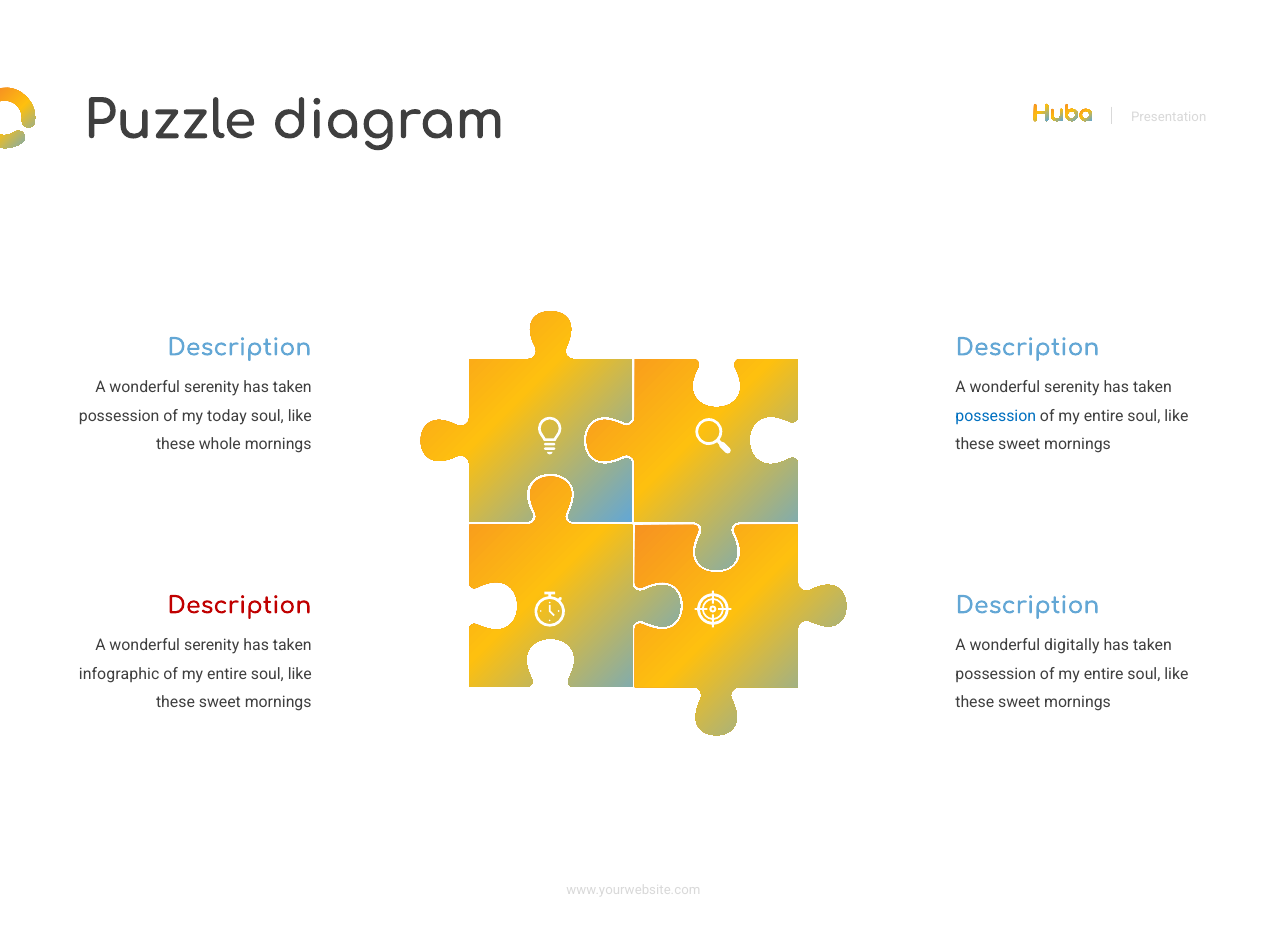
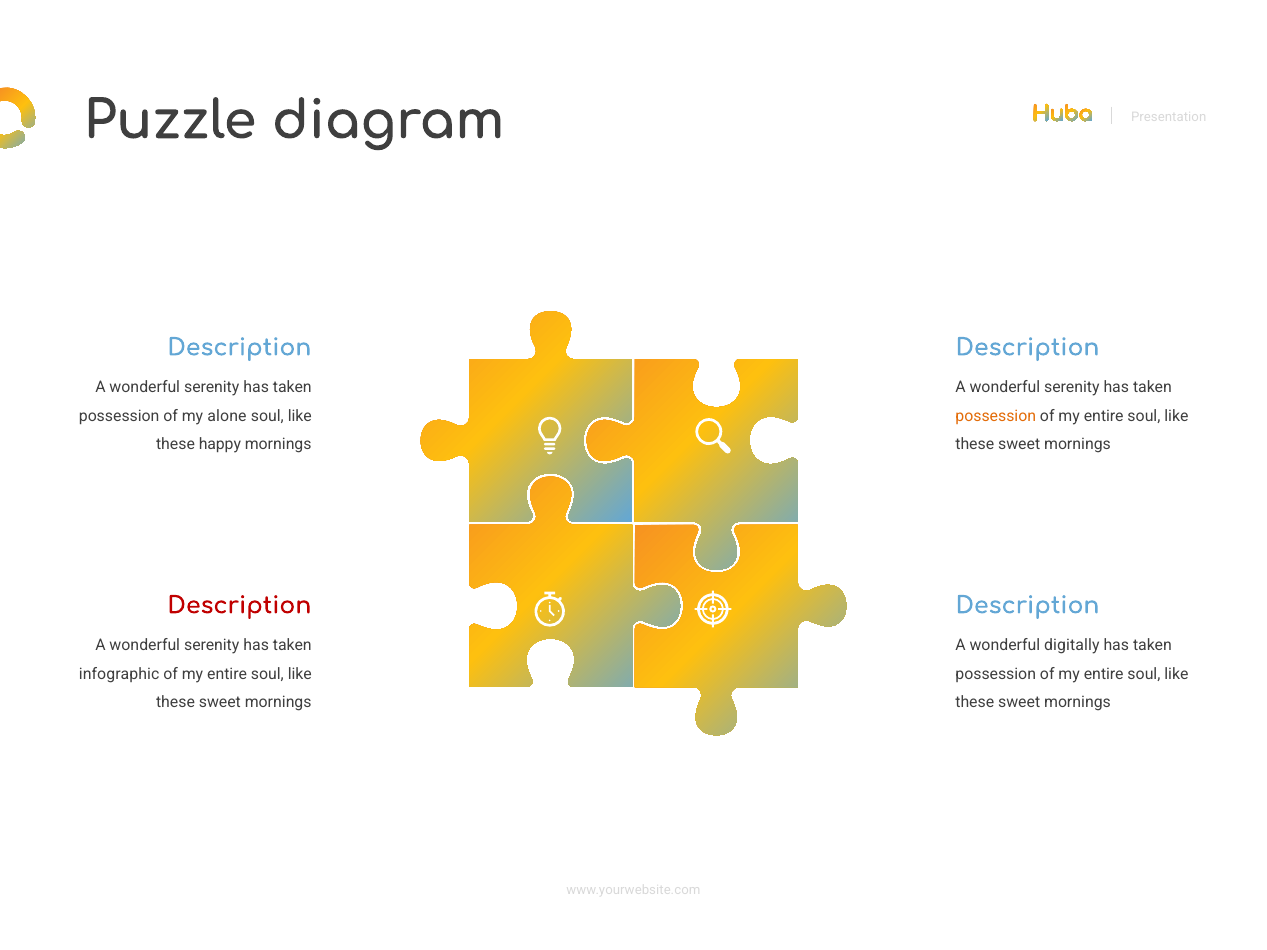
today: today -> alone (227, 416)
possession colour: blue -> orange (996, 416)
whole: whole -> happy (220, 445)
